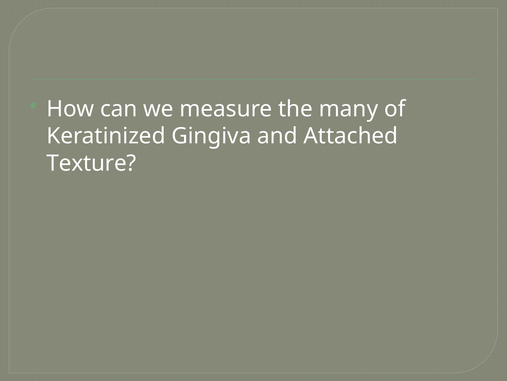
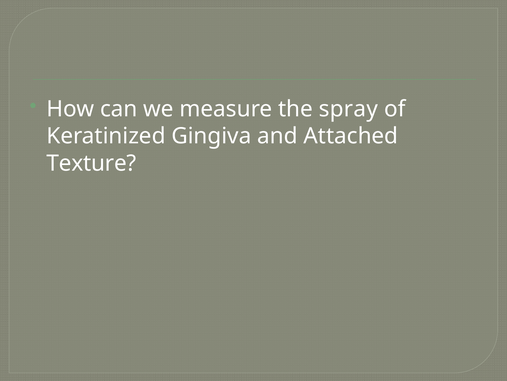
many: many -> spray (348, 109)
